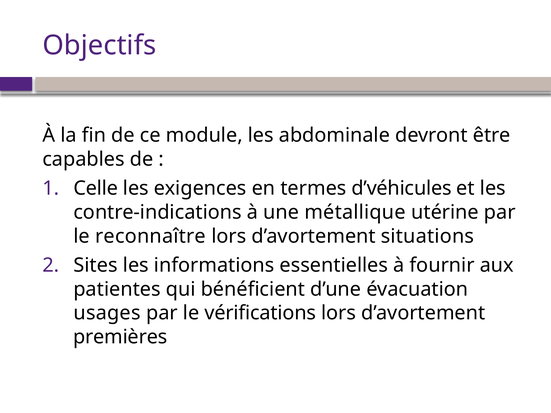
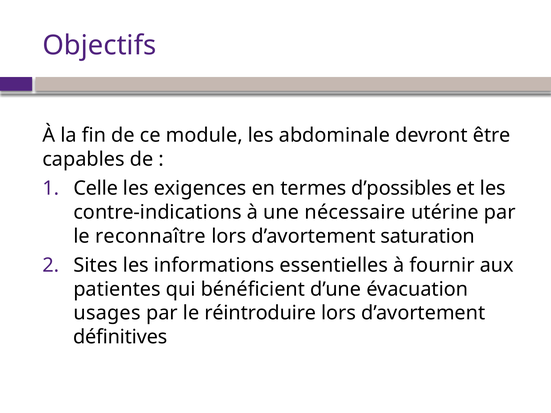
d’véhicules: d’véhicules -> d’possibles (401, 189)
métallique: métallique -> nécessaire (355, 212)
situations: situations -> saturation (428, 236)
vérifications: vérifications -> réintroduire (260, 313)
premières: premières -> définitives (120, 337)
